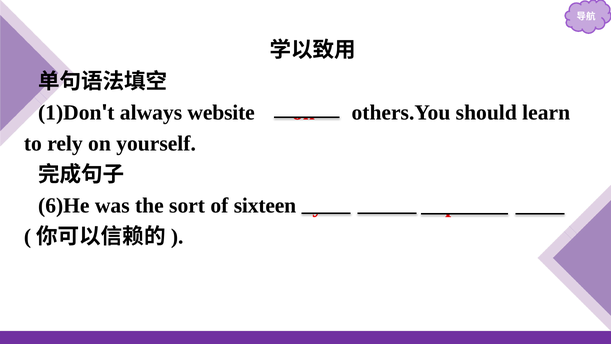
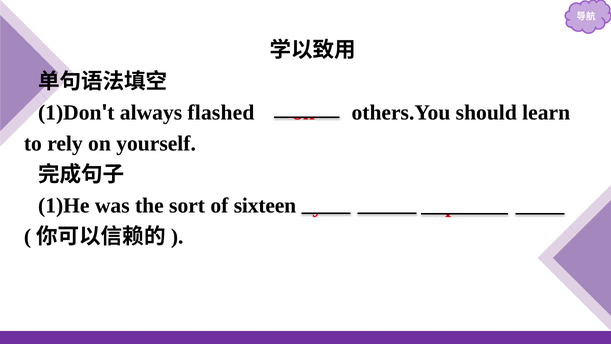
website: website -> flashed (221, 112)
6)He: 6)He -> 1)He (64, 205)
